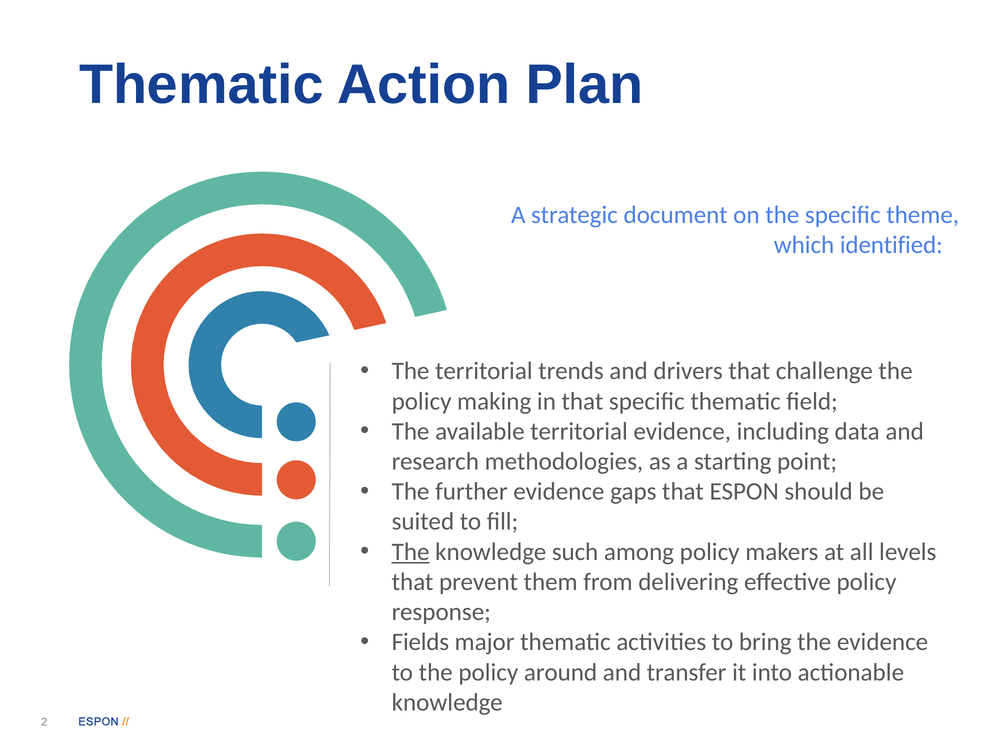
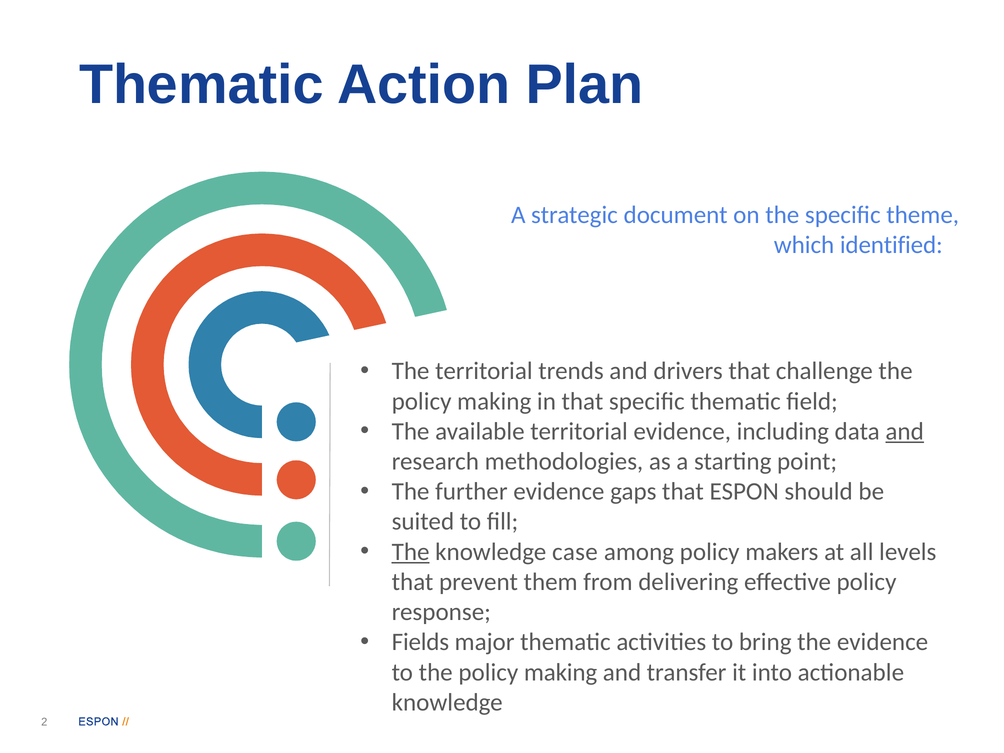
and underline: none -> present (905, 431)
such: such -> case (575, 552)
to the policy around: around -> making (561, 672)
